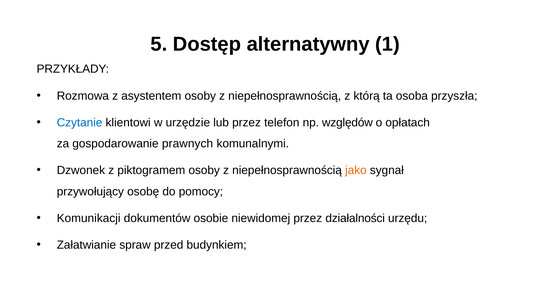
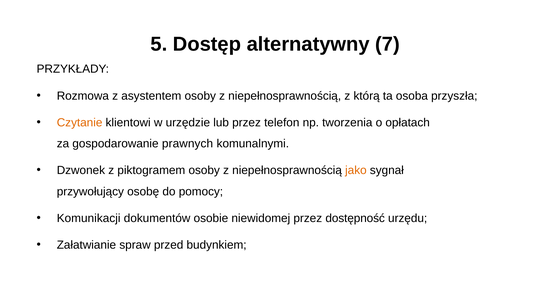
1: 1 -> 7 (388, 44)
Czytanie colour: blue -> orange (80, 123)
względów: względów -> tworzenia (347, 123)
działalności: działalności -> dostępność (355, 218)
